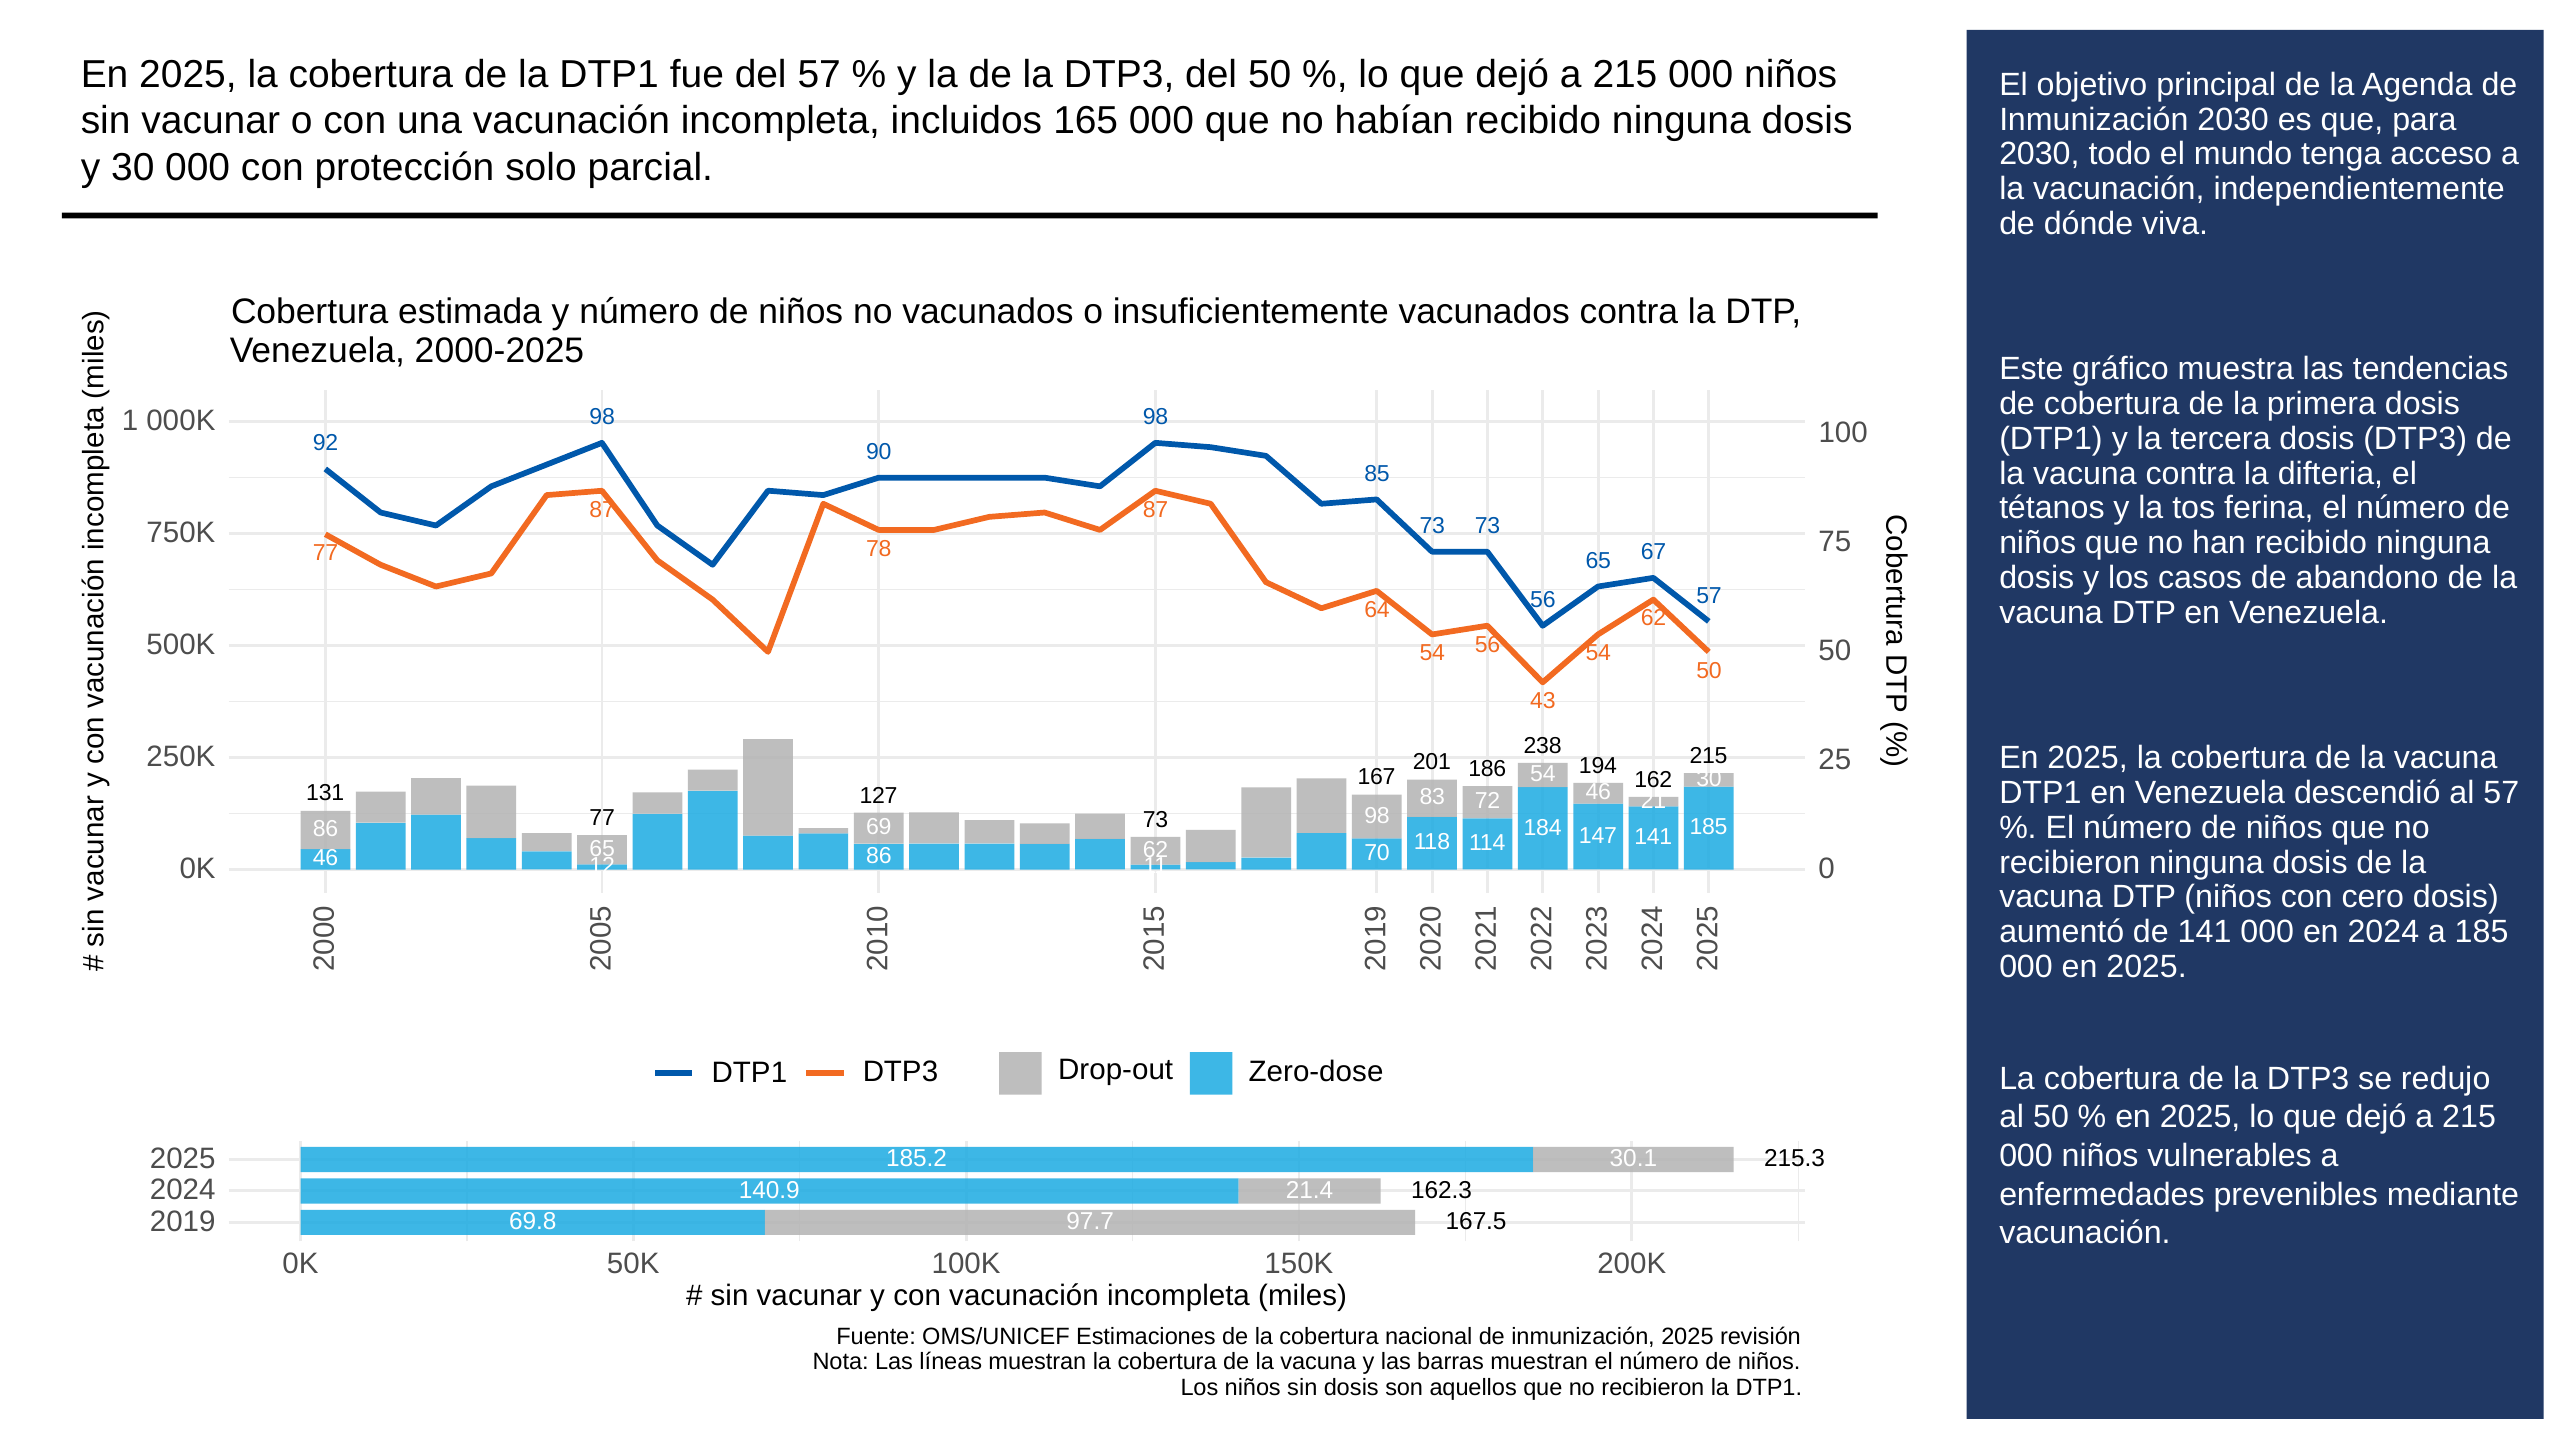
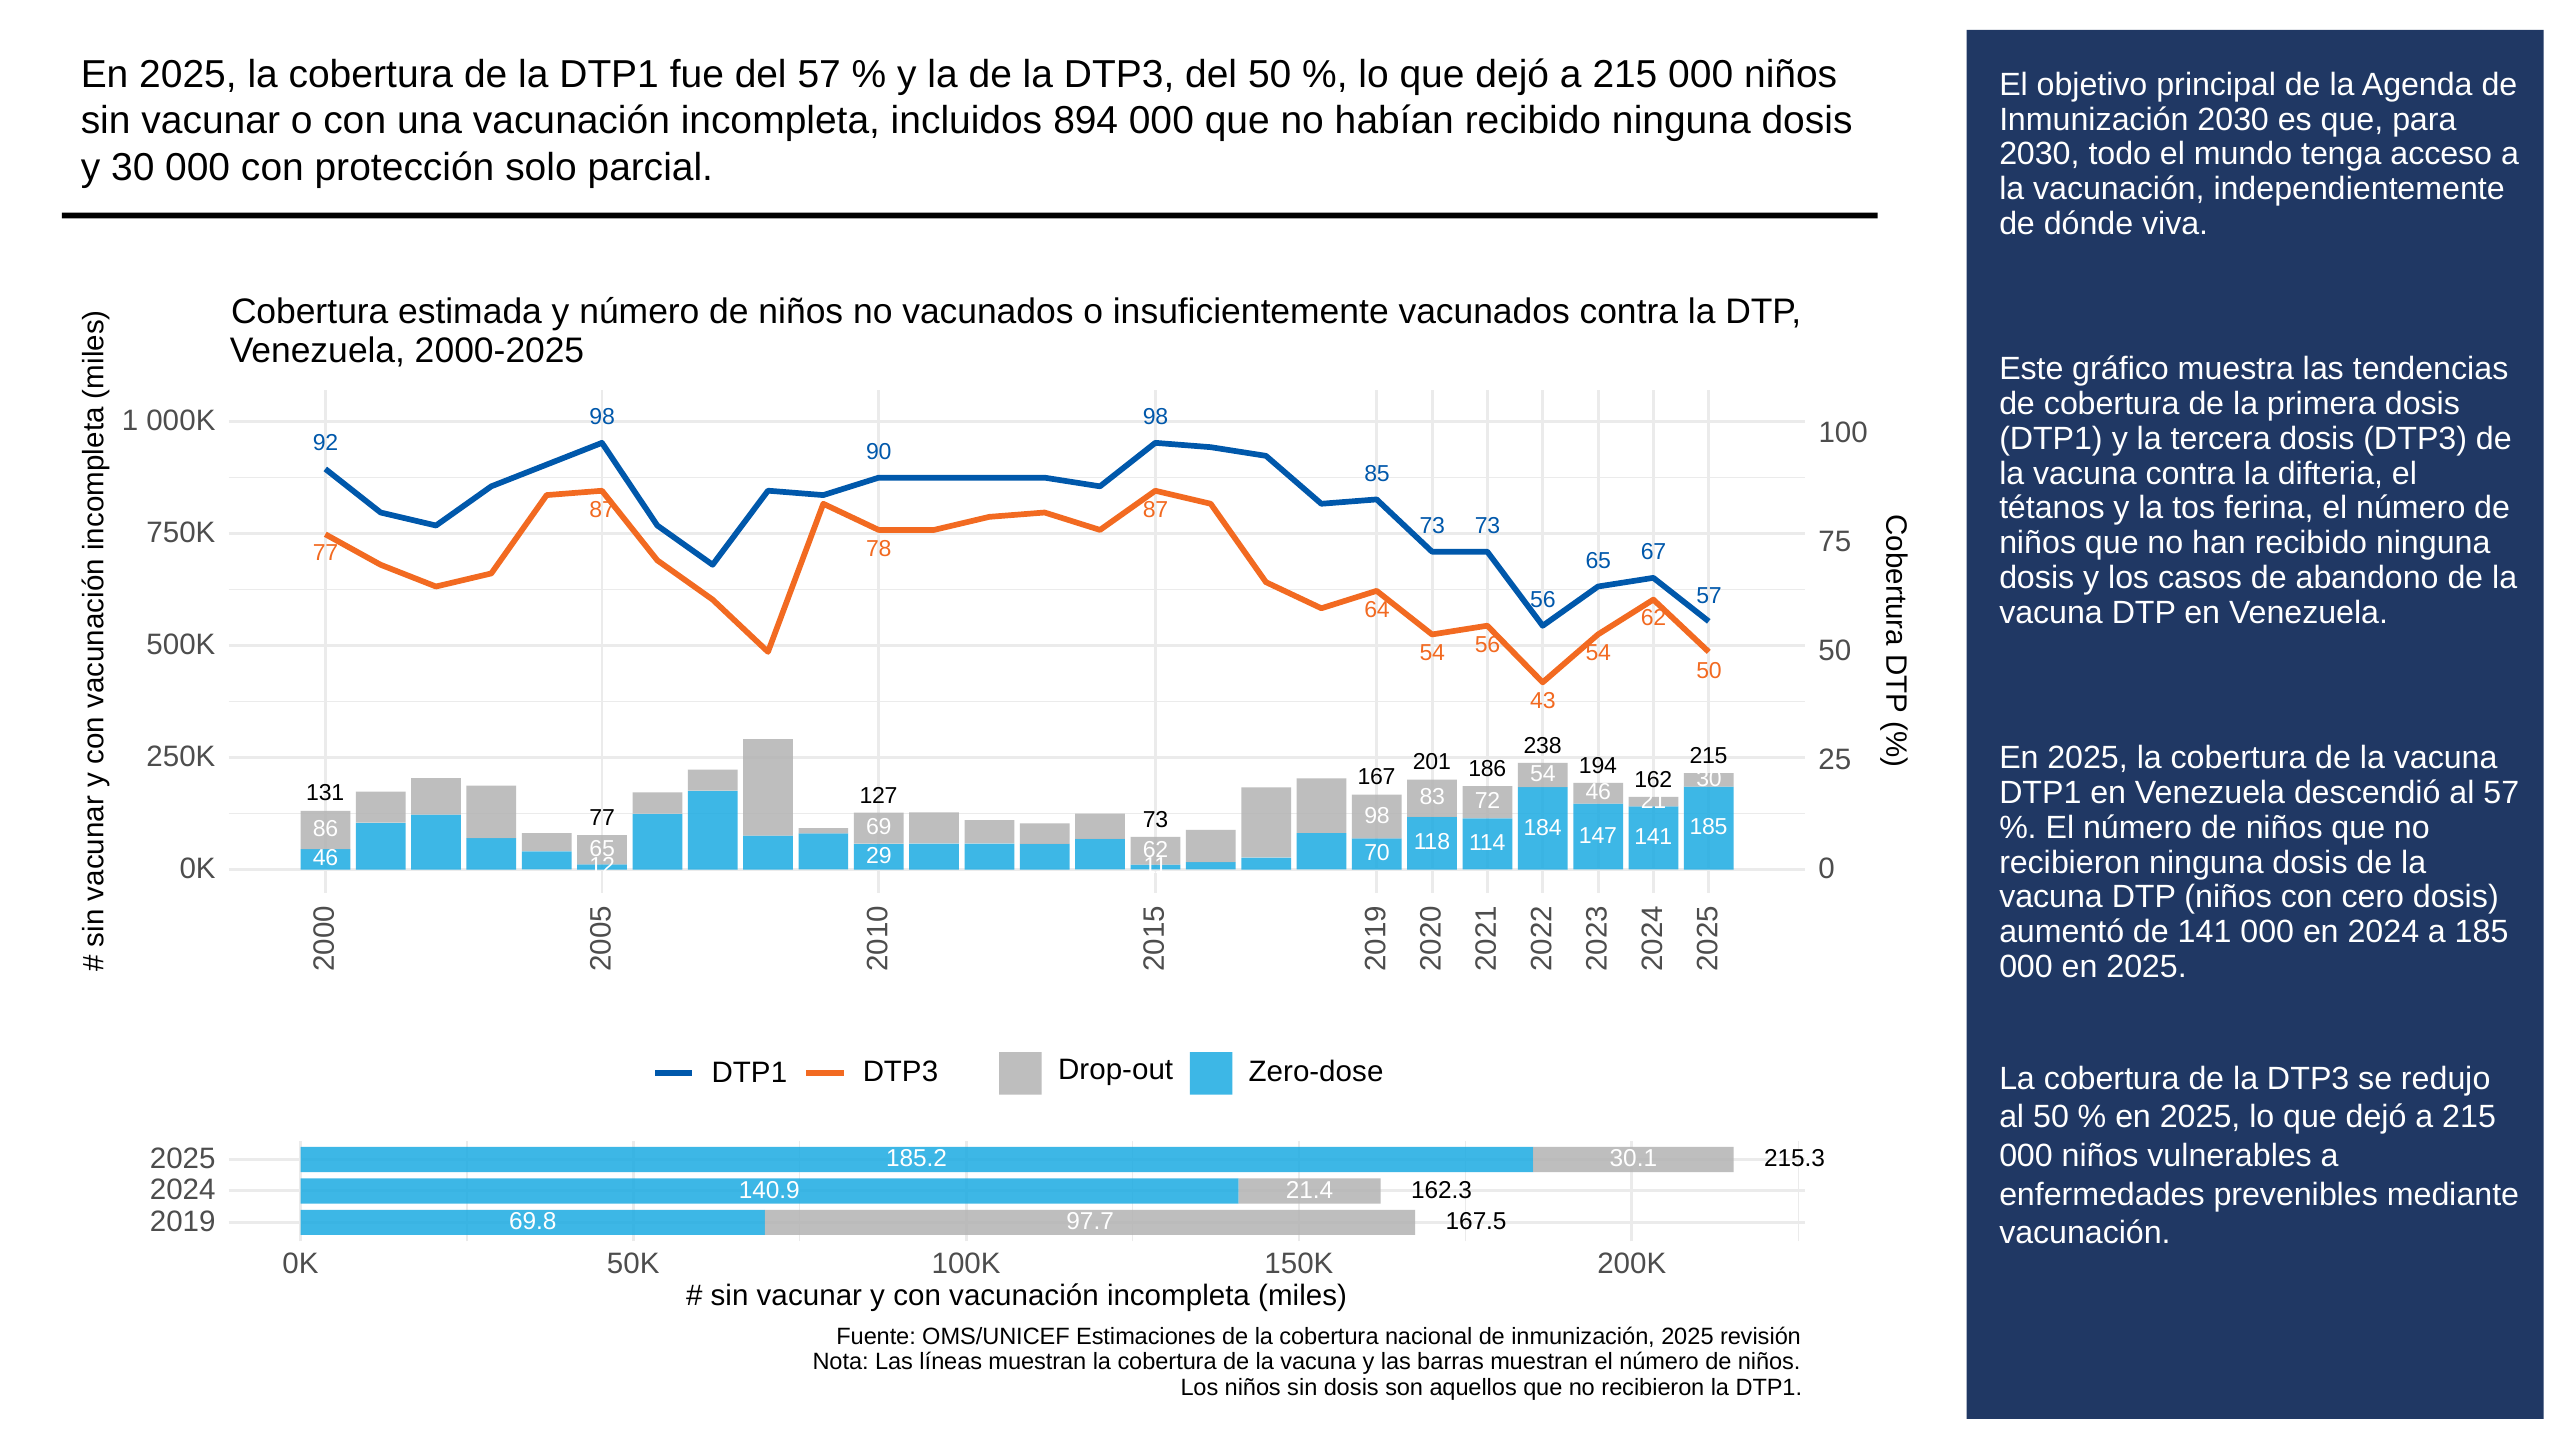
165: 165 -> 894 (1086, 121)
12 86: 86 -> 29 (879, 856)
